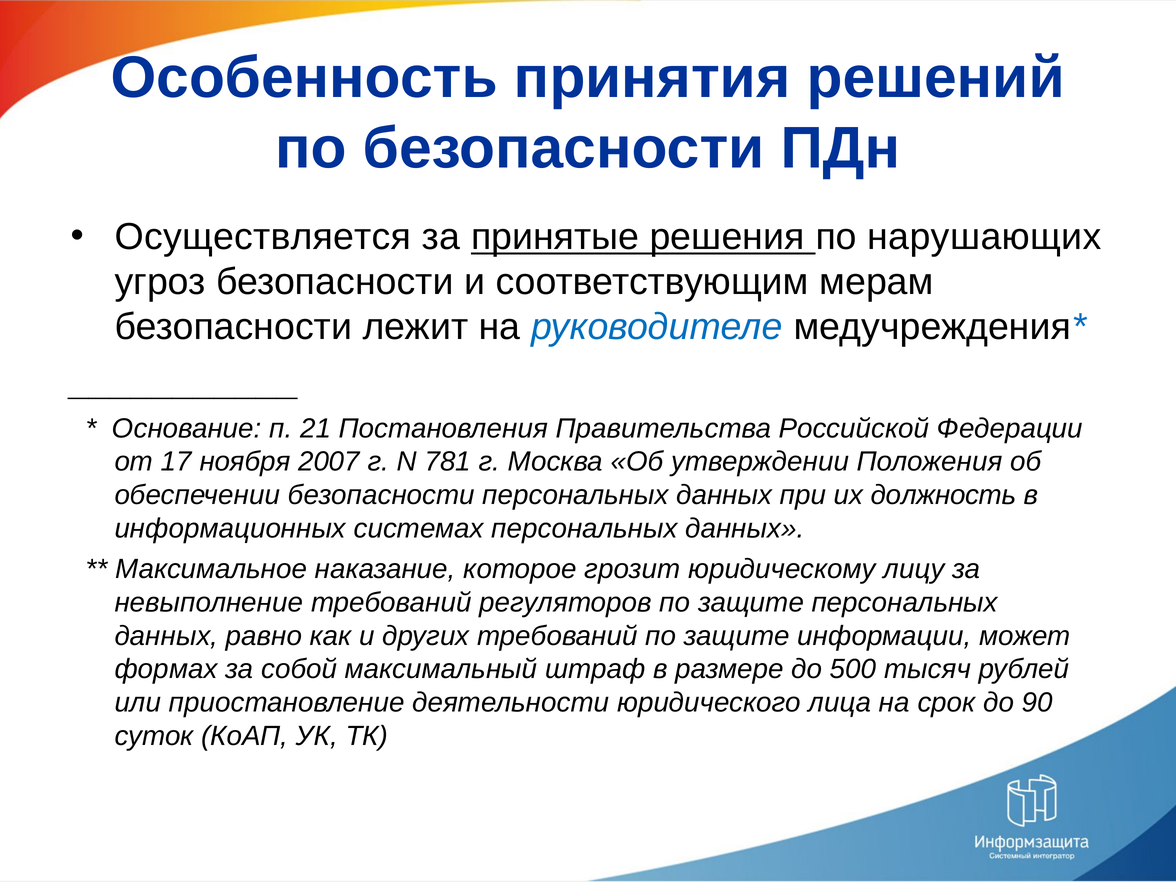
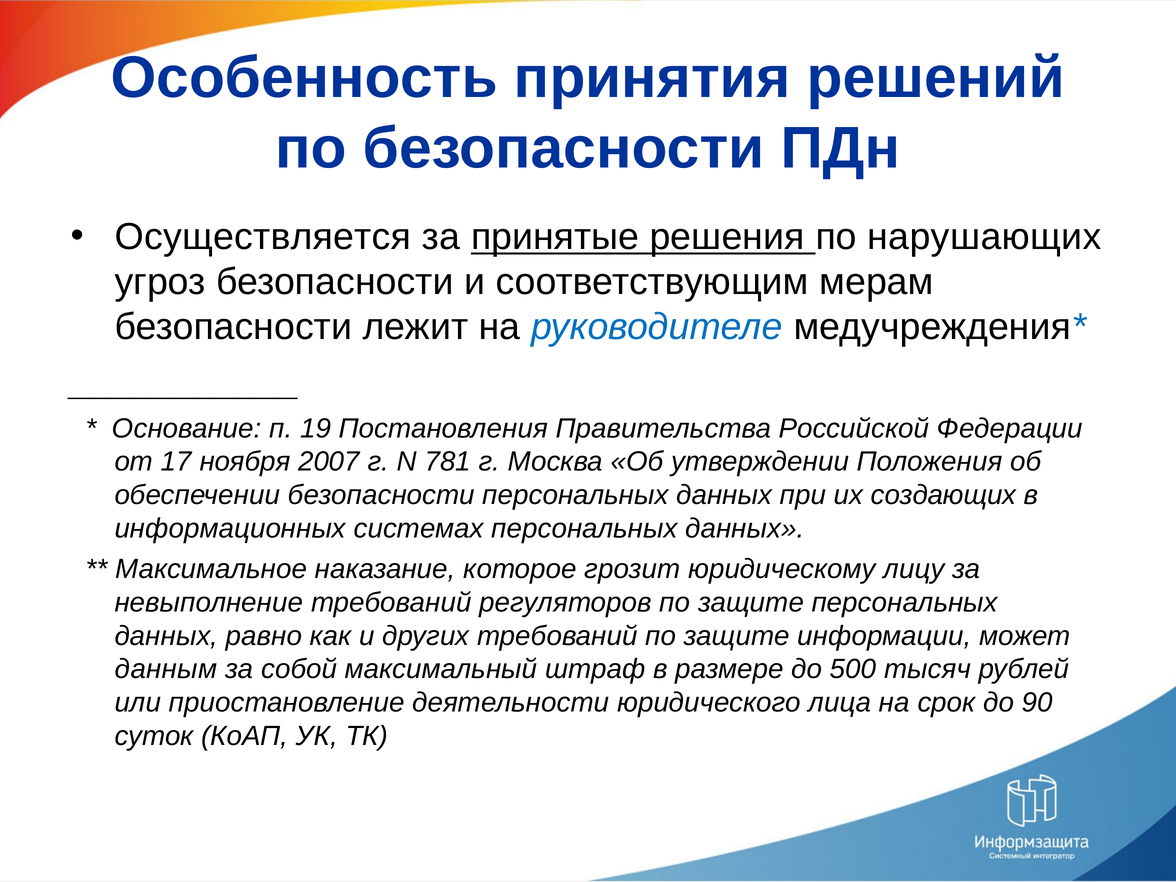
21: 21 -> 19 (316, 428)
должность: должность -> создающих (944, 495)
формах: формах -> данным (166, 669)
